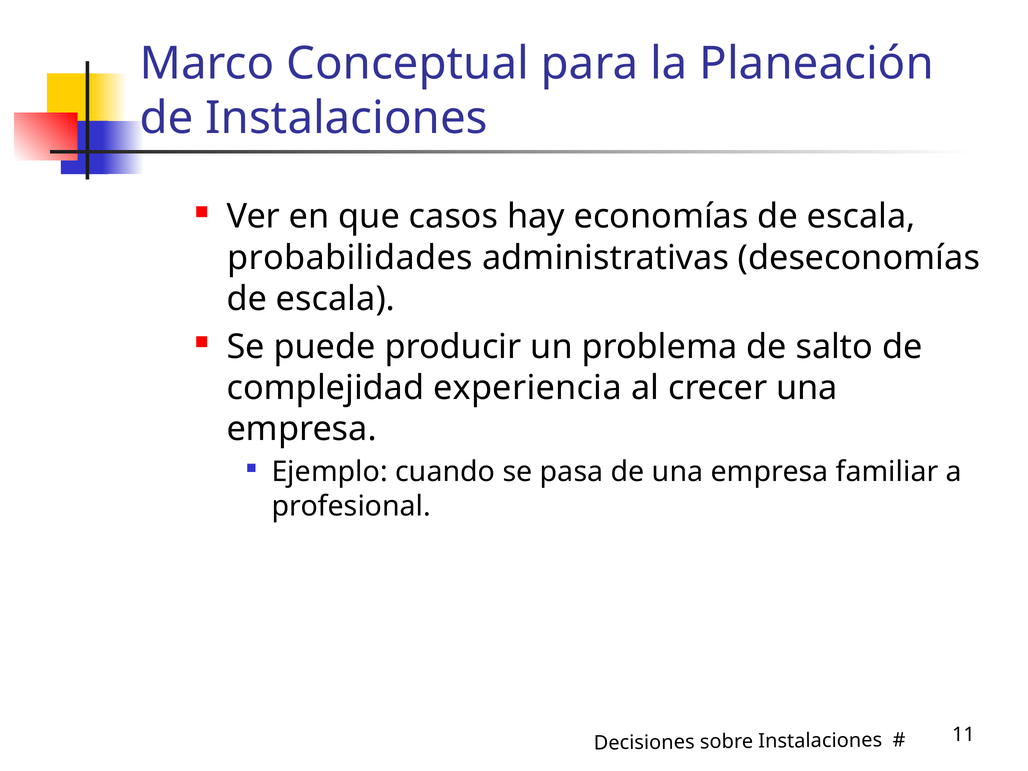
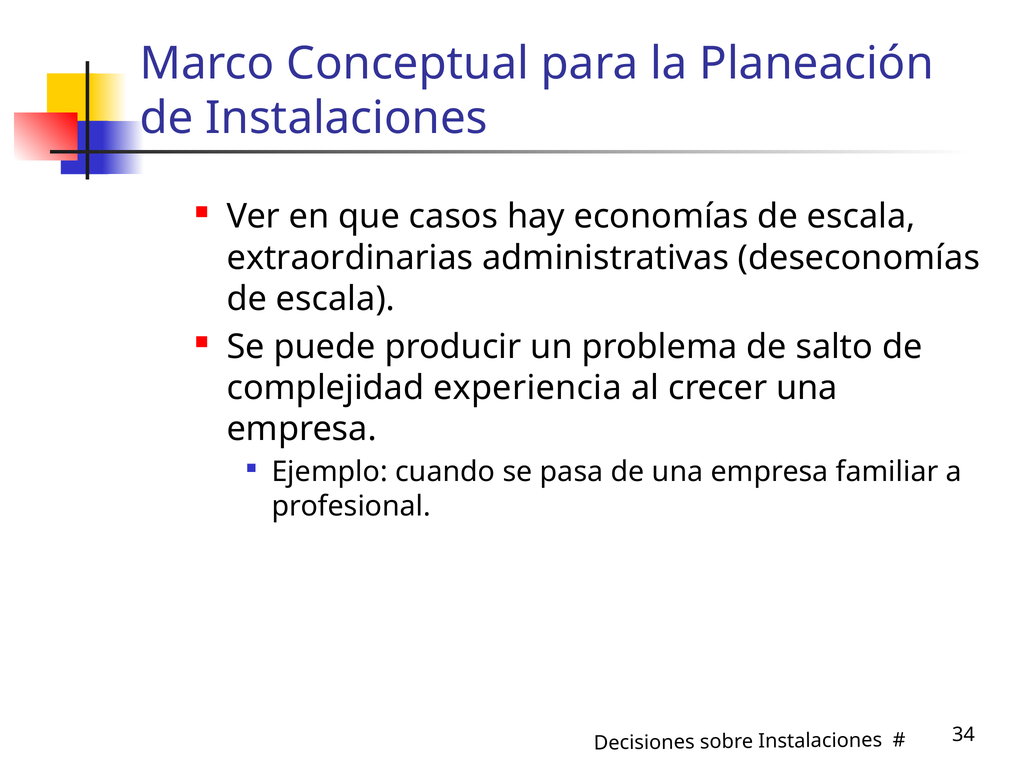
probabilidades: probabilidades -> extraordinarias (350, 258)
11: 11 -> 34 (964, 735)
